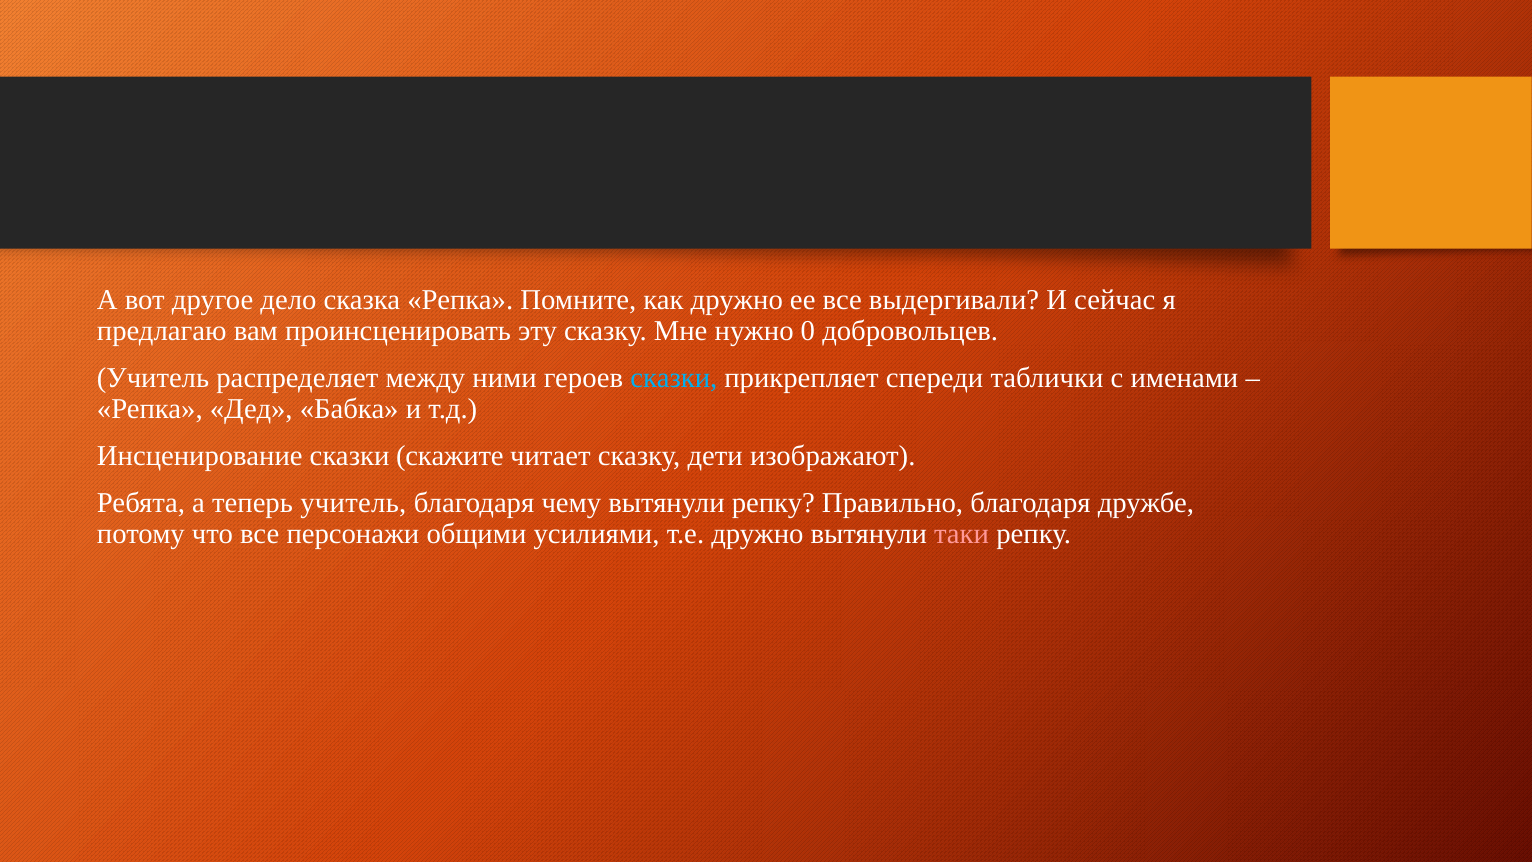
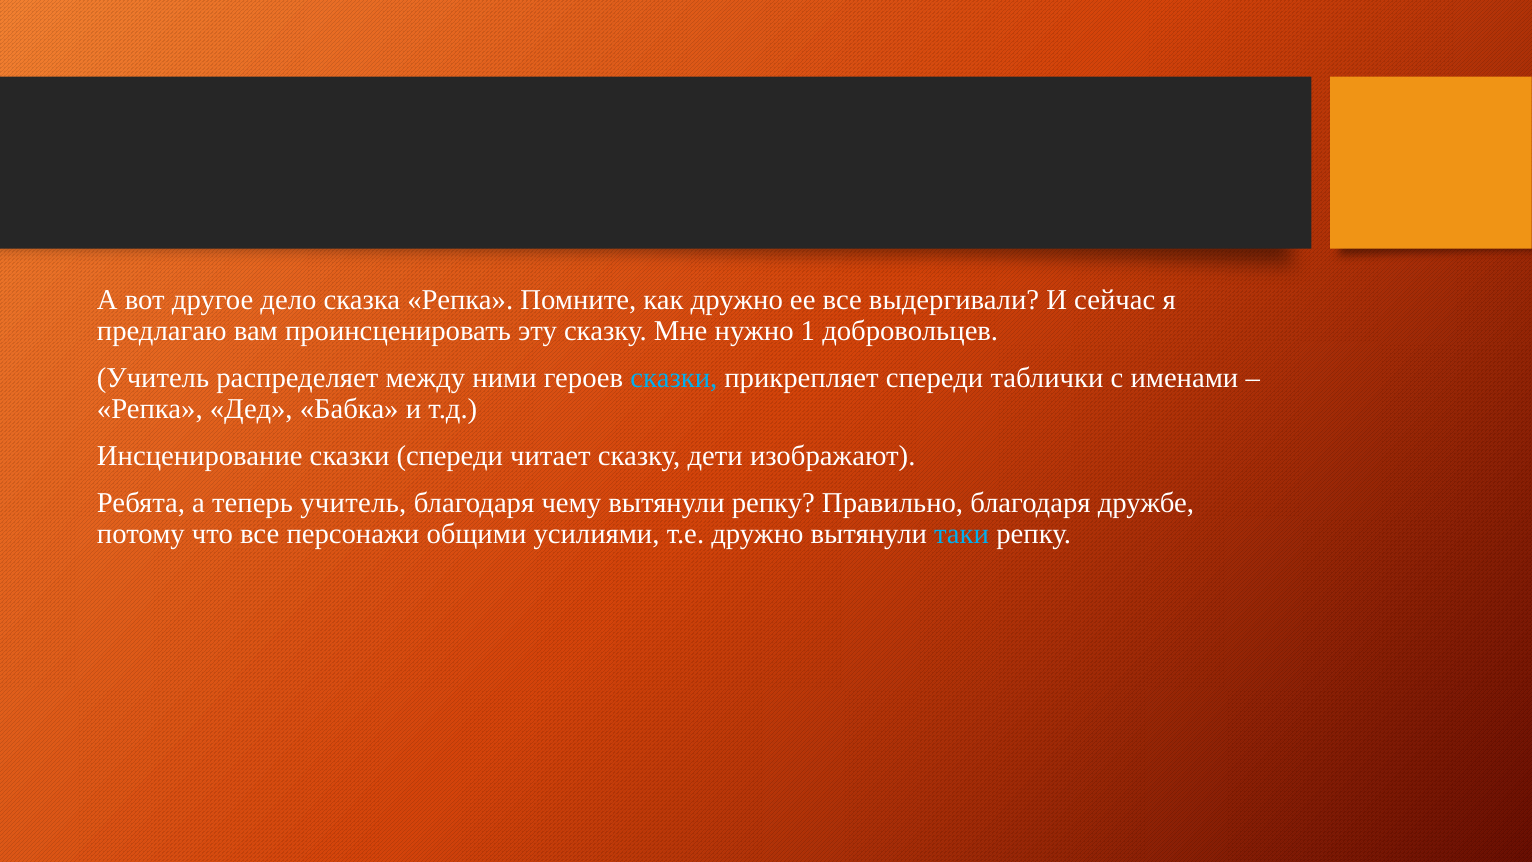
0: 0 -> 1 (808, 331)
сказки скажите: скажите -> спереди (450, 456)
таки colour: pink -> light blue (962, 534)
